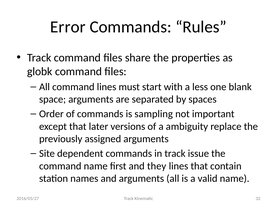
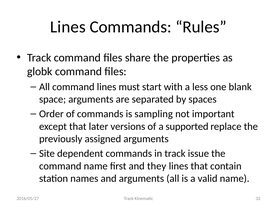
Error: Error -> Lines (68, 27)
ambiguity: ambiguity -> supported (187, 126)
